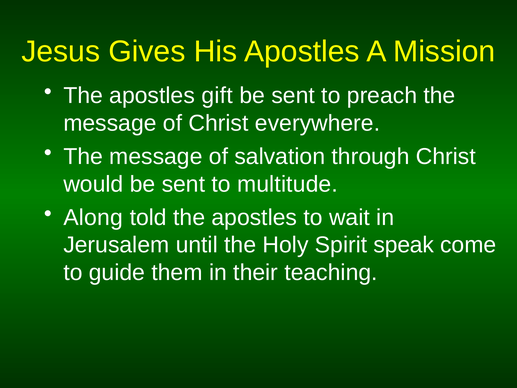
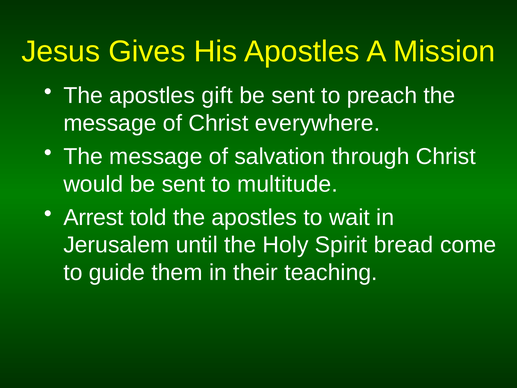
Along: Along -> Arrest (93, 217)
speak: speak -> bread (404, 245)
